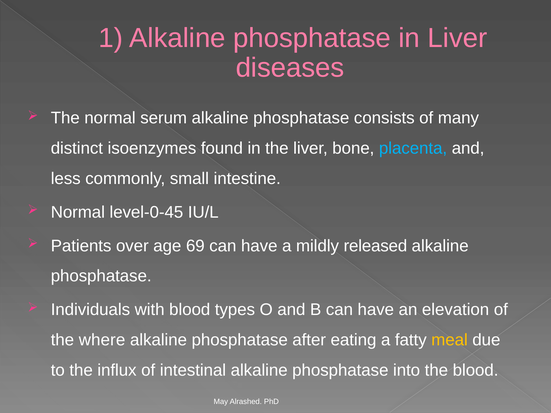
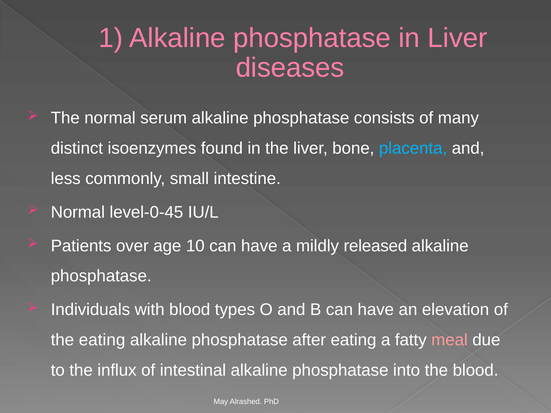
69: 69 -> 10 (195, 246)
the where: where -> eating (102, 340)
meal colour: yellow -> pink (450, 340)
